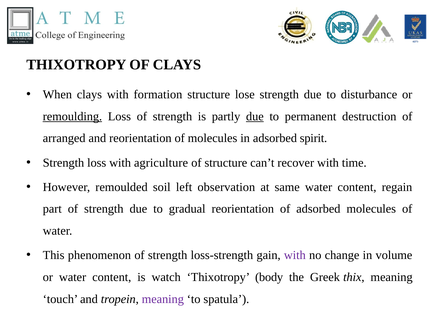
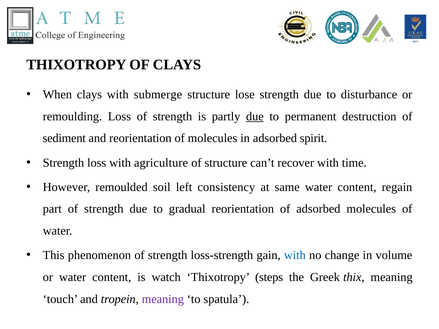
formation: formation -> submerge (158, 95)
remoulding underline: present -> none (72, 116)
arranged: arranged -> sediment (64, 138)
observation: observation -> consistency (226, 187)
with colour: purple -> blue (295, 255)
body: body -> steps (269, 277)
